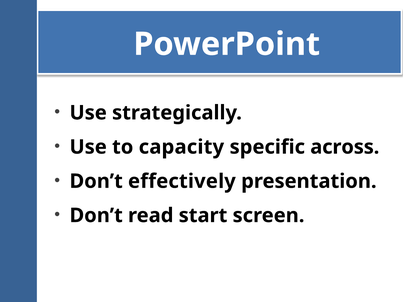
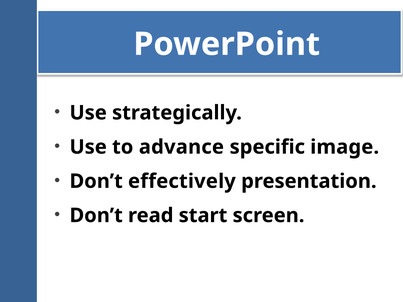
capacity: capacity -> advance (181, 147)
across: across -> image (345, 147)
